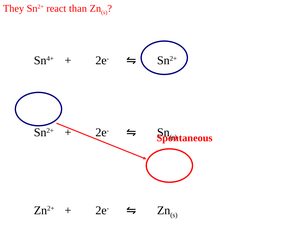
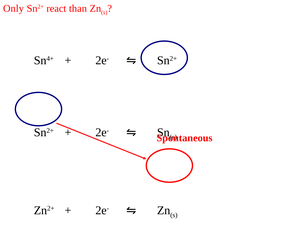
They: They -> Only (14, 8)
